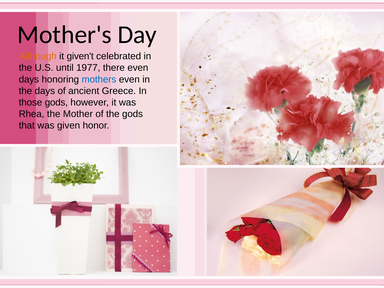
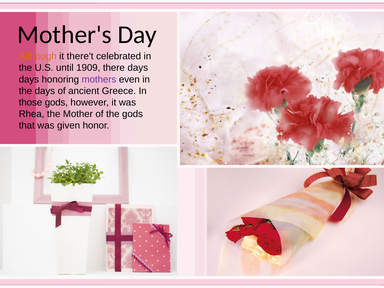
given't: given't -> there't (80, 56)
1977: 1977 -> 1909 (88, 68)
there even: even -> days (138, 68)
mothers colour: blue -> purple (99, 79)
